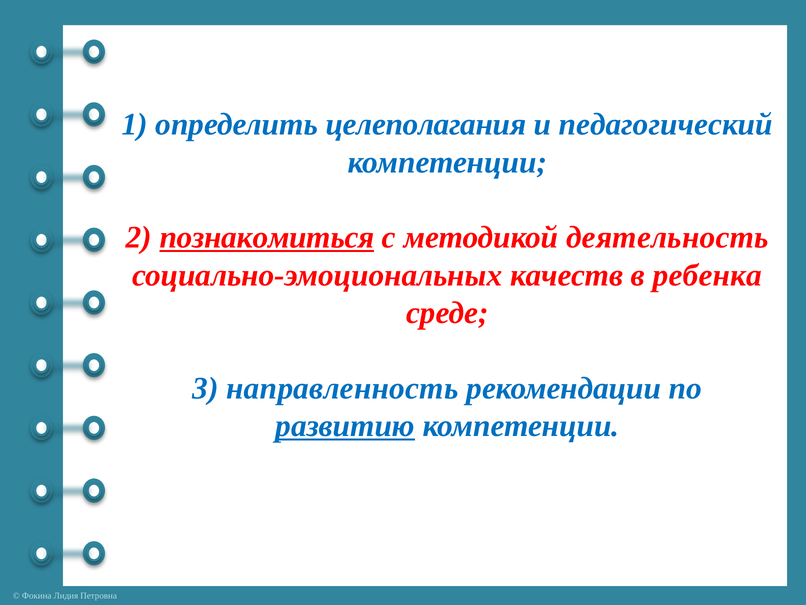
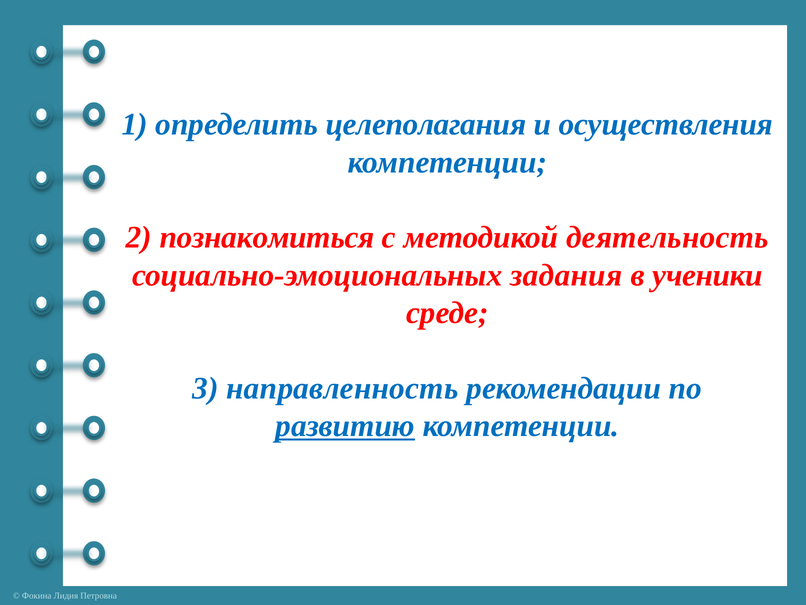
педагогический: педагогический -> осуществления (666, 124)
познакомиться underline: present -> none (267, 237)
качеств: качеств -> задания (566, 275)
ребенка: ребенка -> ученики (708, 275)
